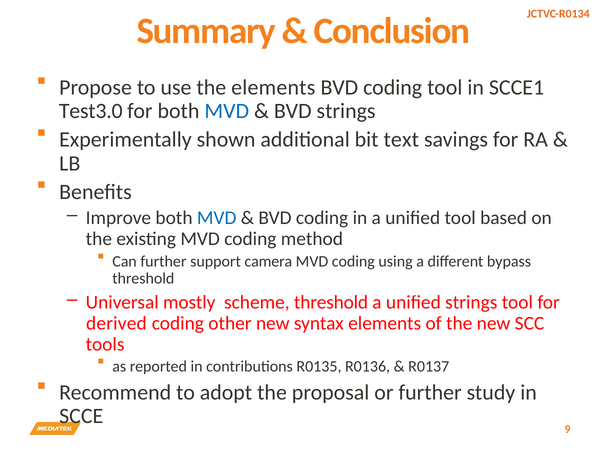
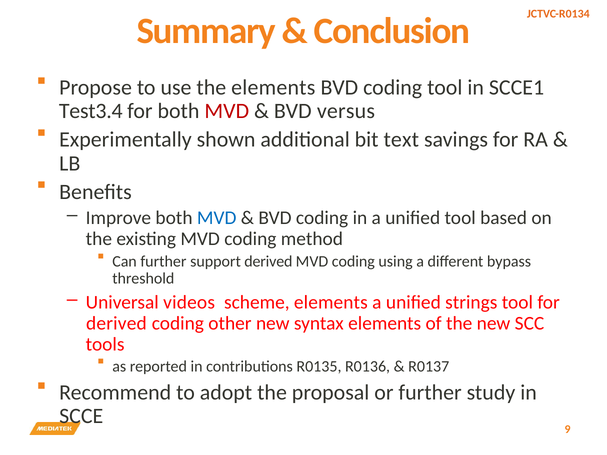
Test3.0: Test3.0 -> Test3.4 (91, 111)
MVD colour: blue -> red (227, 111)
BVD strings: strings -> versus (346, 111)
support camera: camera -> derived (268, 261)
mostly: mostly -> videos (189, 303)
scheme threshold: threshold -> elements (331, 303)
